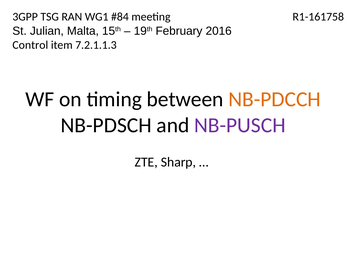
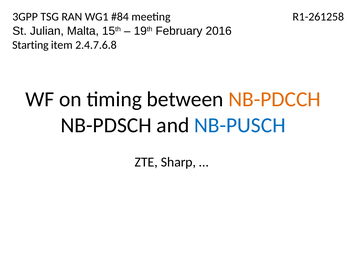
R1-161758: R1-161758 -> R1-261258 (318, 17)
Control: Control -> Starting (30, 45)
7.2.1.1.3: 7.2.1.1.3 -> 2.4.7.6.8 (96, 45)
NB-PUSCH colour: purple -> blue (240, 125)
